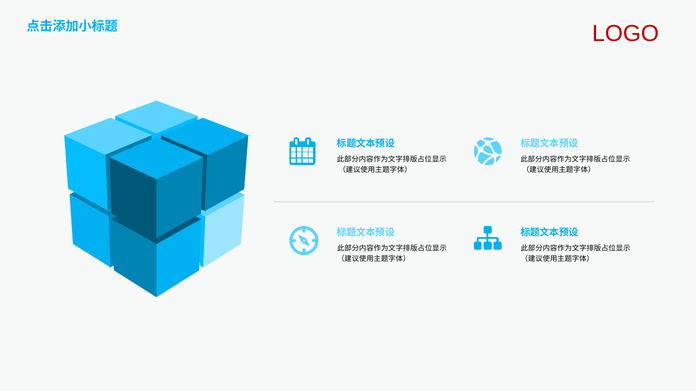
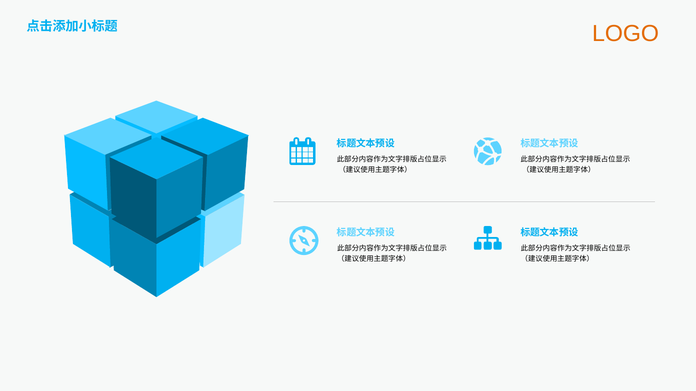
LOGO colour: red -> orange (626, 34)
